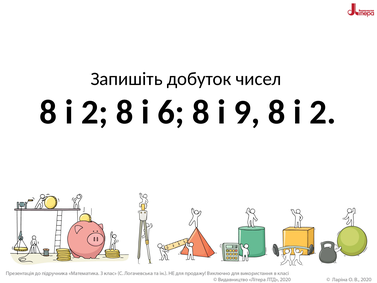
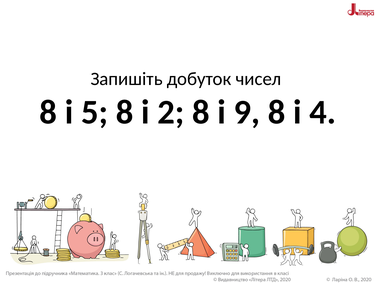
2: 2 -> 5 (95, 112)
6: 6 -> 2 (171, 112)
9 8 і 2: 2 -> 4 (323, 112)
